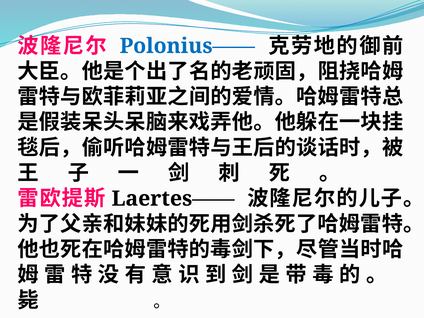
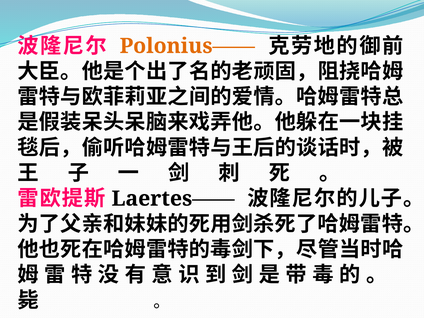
Polonius—— colour: blue -> orange (187, 46)
